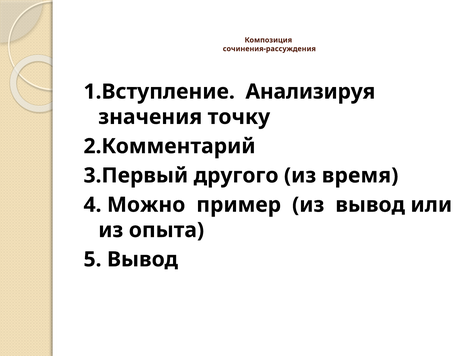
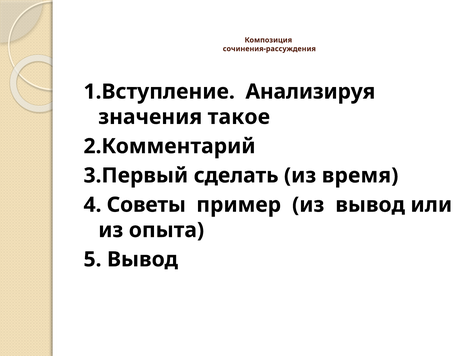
точку: точку -> такое (239, 117)
другого: другого -> сделать (236, 176)
Можно: Можно -> Советы (146, 205)
